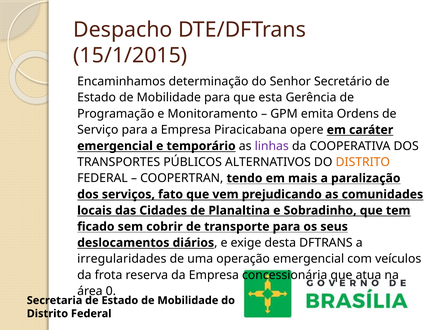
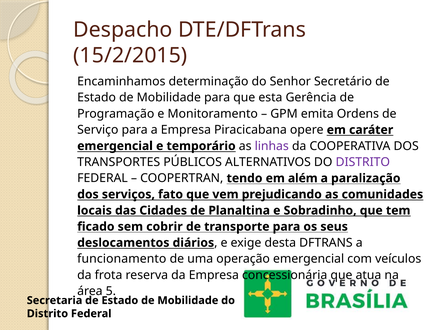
15/1/2015: 15/1/2015 -> 15/2/2015 (130, 55)
DISTRITO colour: orange -> purple (363, 162)
mais: mais -> além (303, 178)
irregularidades: irregularidades -> funcionamento (122, 258)
0: 0 -> 5 (111, 290)
